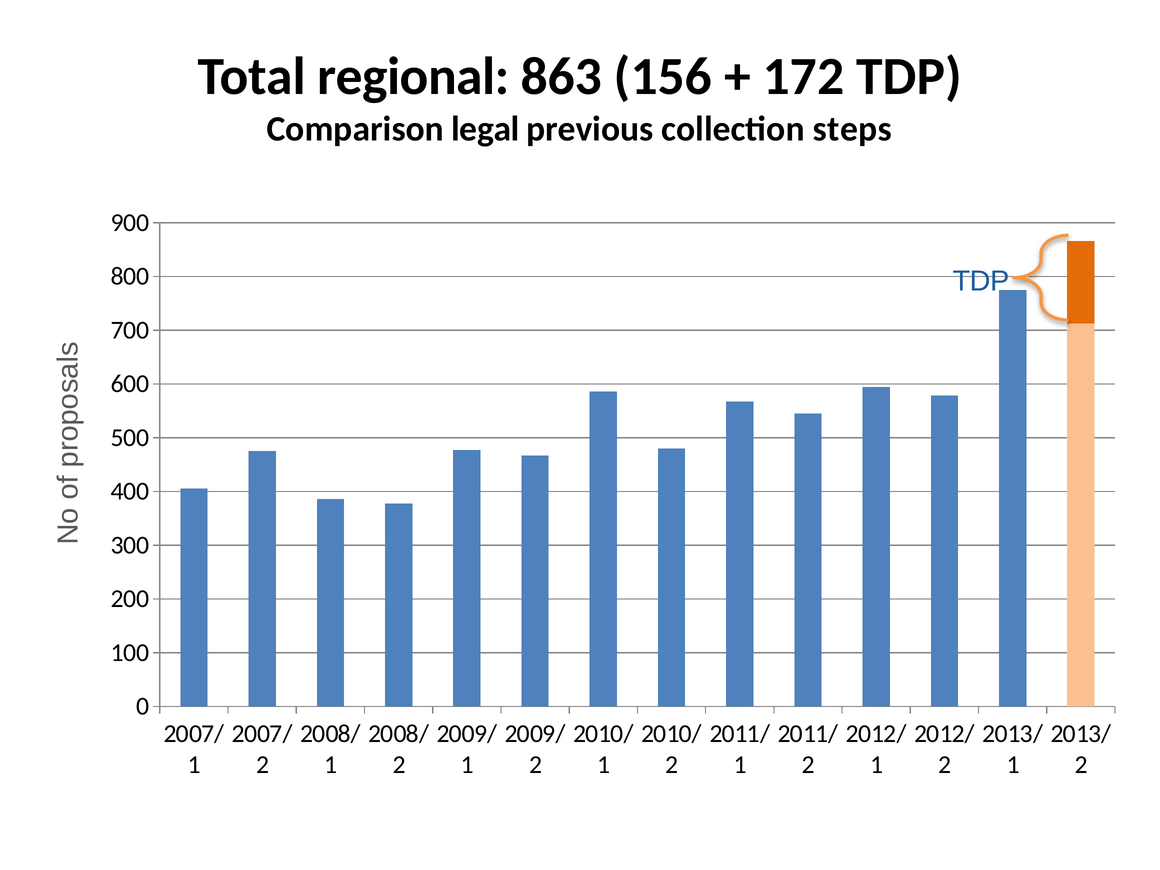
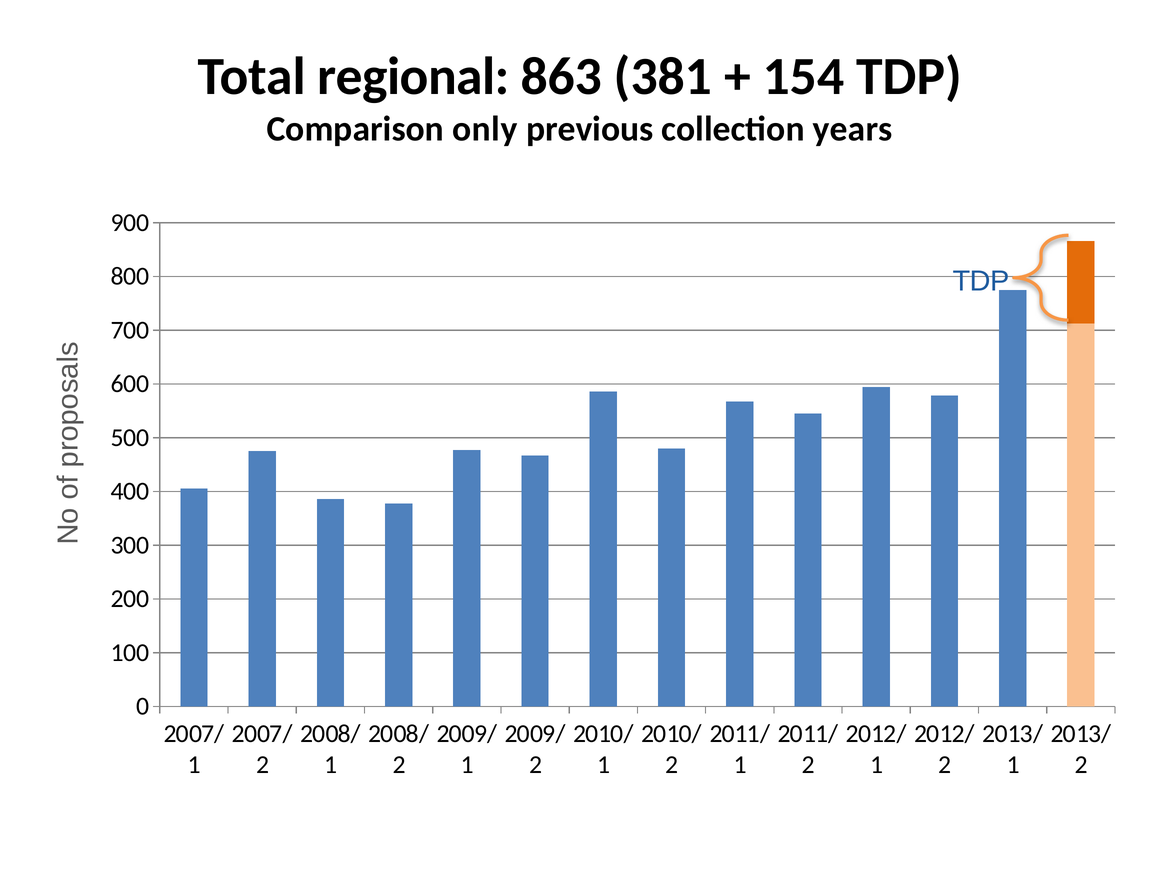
156: 156 -> 381 (663, 76)
172: 172 -> 154 (804, 76)
legal: legal -> only (485, 129)
steps: steps -> years (853, 129)
